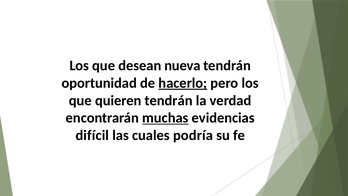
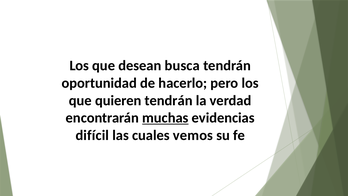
nueva: nueva -> busca (182, 66)
hacerlo underline: present -> none (183, 83)
podría: podría -> vemos (193, 135)
